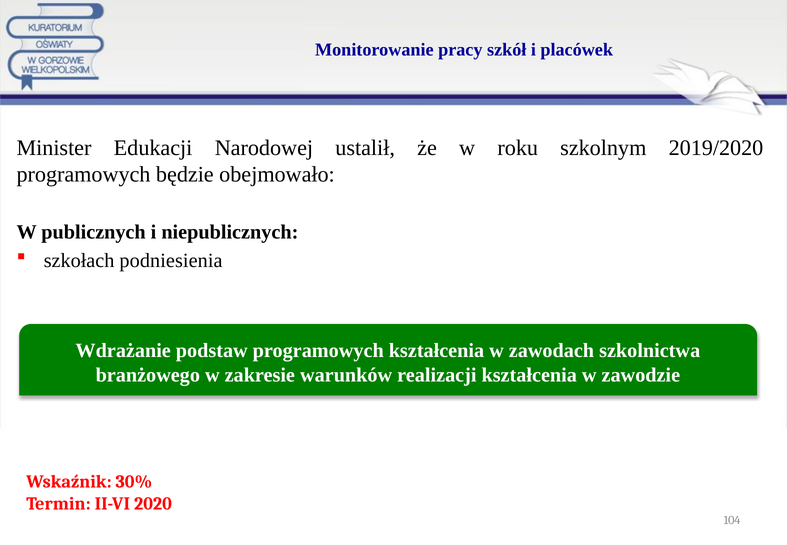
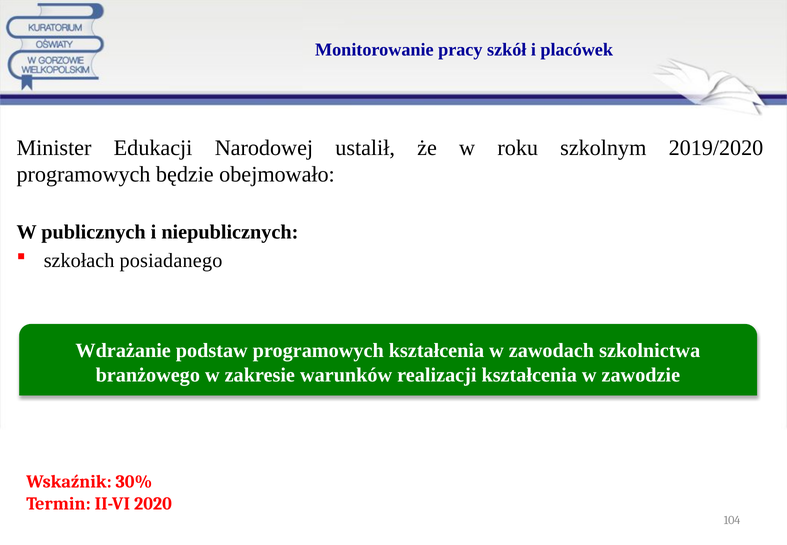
podniesienia: podniesienia -> posiadanego (171, 260)
